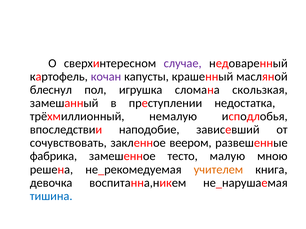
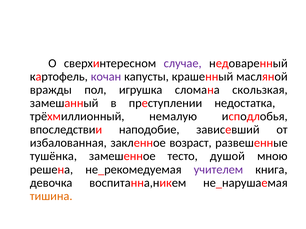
блеснул: блеснул -> вражды (51, 90)
сочувствовать: сочувствовать -> избалованная (68, 143)
веером: веером -> возраст (191, 143)
фабрика: фабрика -> тушёнка (53, 157)
малую: малую -> душой (227, 157)
учителем colour: orange -> purple (218, 170)
тишина colour: blue -> orange (51, 196)
